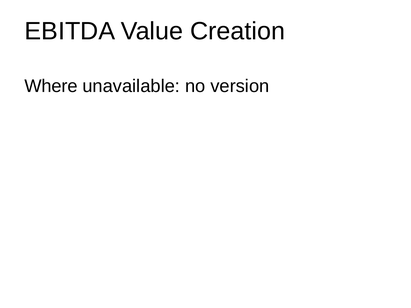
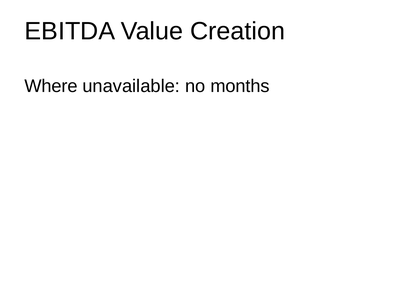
version: version -> months (240, 86)
